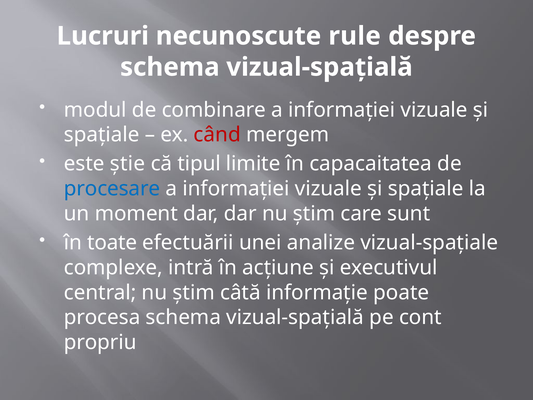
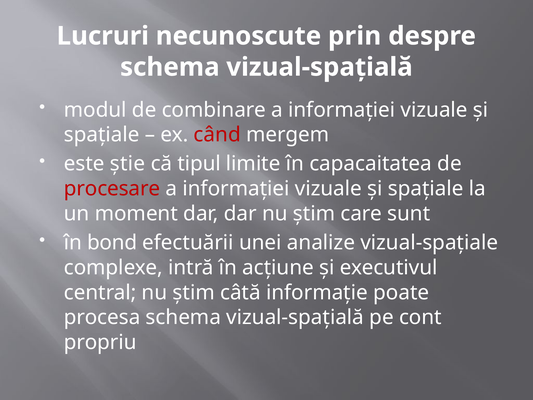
rule: rule -> prin (355, 36)
procesare colour: blue -> red (112, 189)
toate: toate -> bond (112, 243)
